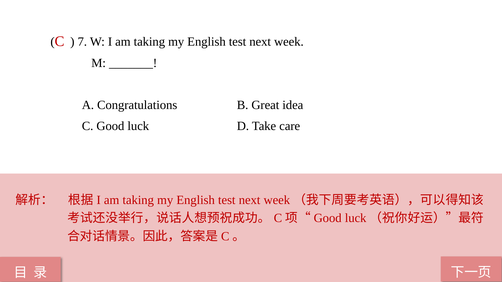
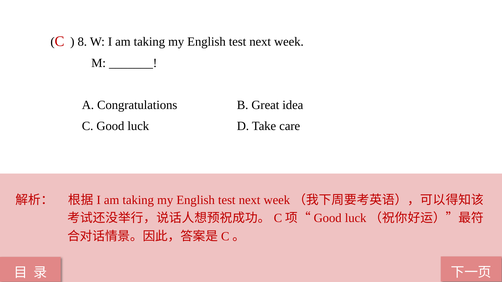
7: 7 -> 8 (82, 42)
